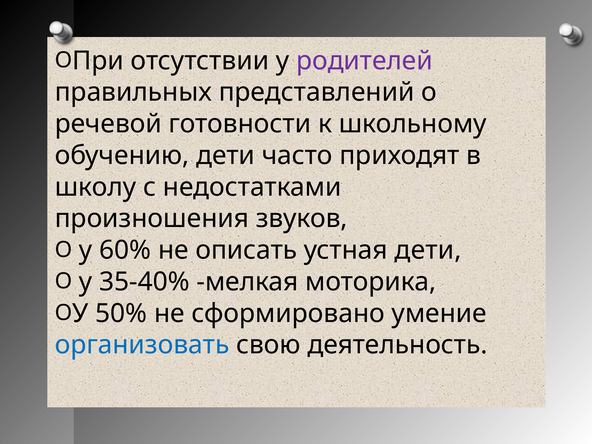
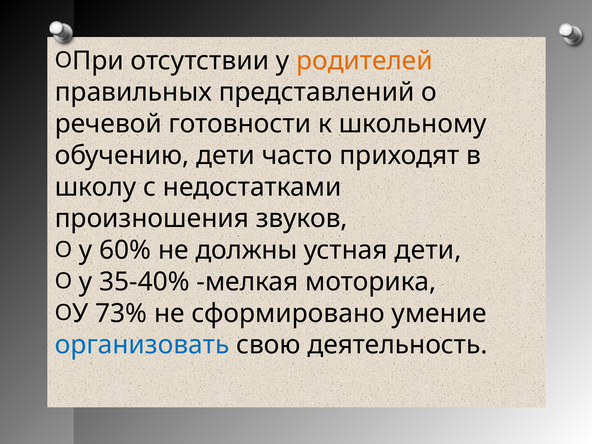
родителей colour: purple -> orange (364, 61)
описать: описать -> должны (246, 250)
50%: 50% -> 73% (121, 313)
